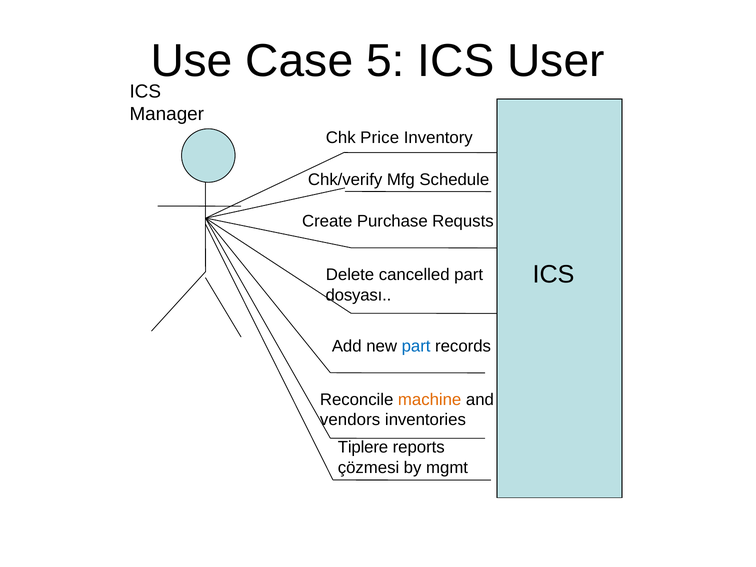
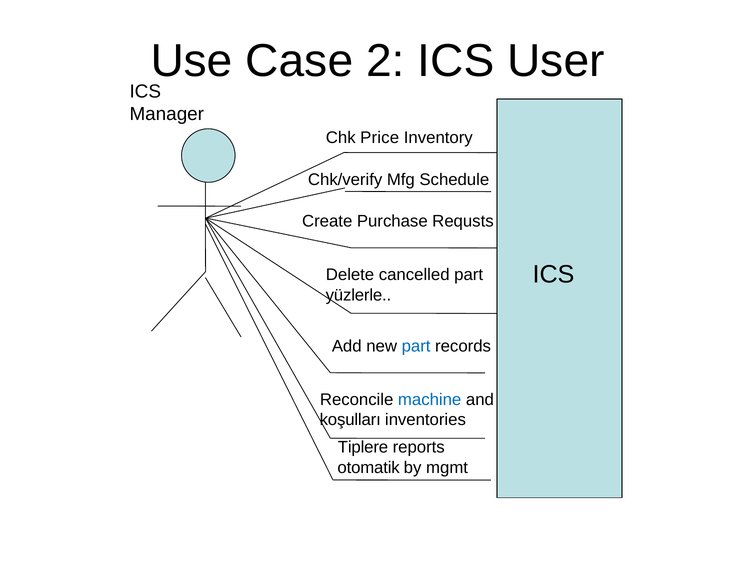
5: 5 -> 2 (385, 61)
dosyası: dosyası -> yüzlerle (358, 295)
machine colour: orange -> blue (430, 400)
vendors: vendors -> koşulları (350, 420)
çözmesi: çözmesi -> otomatik (369, 468)
